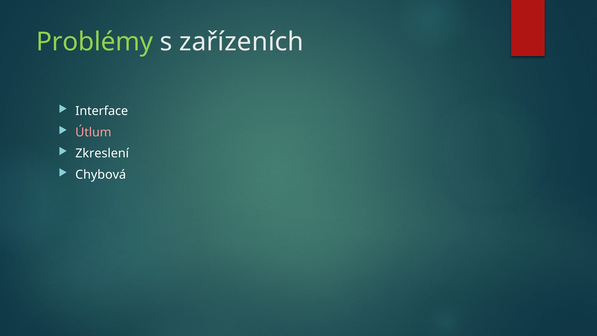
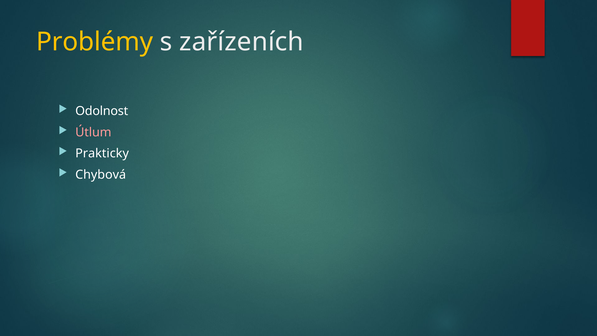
Problémy colour: light green -> yellow (95, 42)
Interface: Interface -> Odolnost (102, 111)
Zkreslení: Zkreslení -> Prakticky (102, 153)
